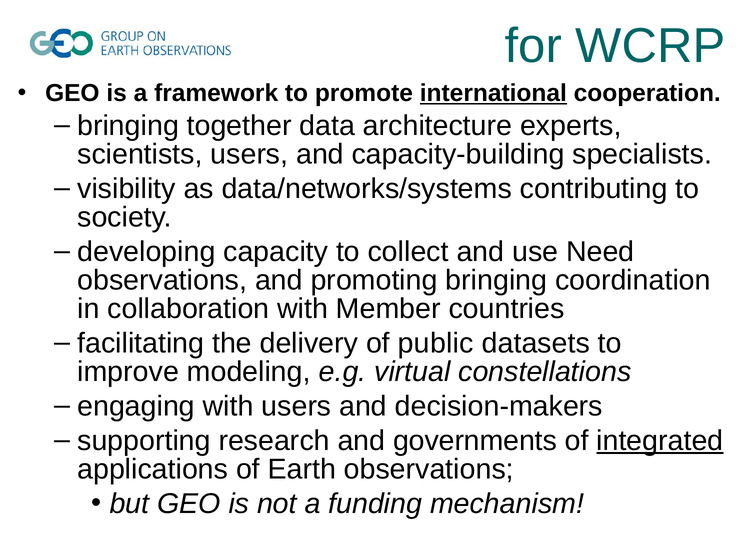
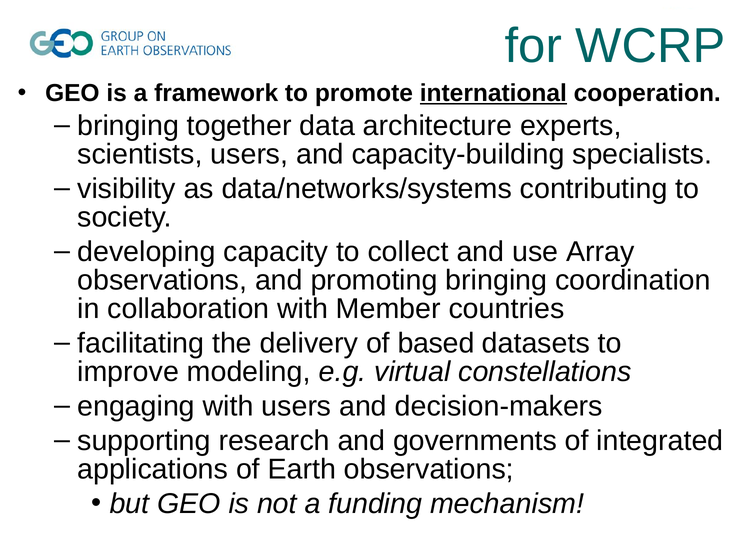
Need: Need -> Array (600, 252)
public: public -> based (436, 343)
integrated underline: present -> none (660, 441)
